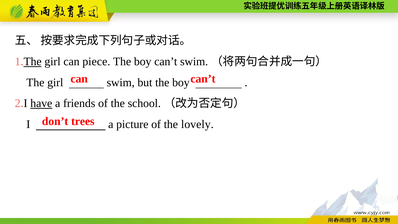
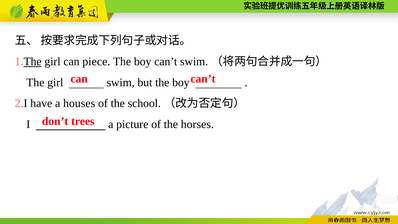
have underline: present -> none (41, 103)
friends: friends -> houses (79, 103)
lovely: lovely -> horses (197, 124)
